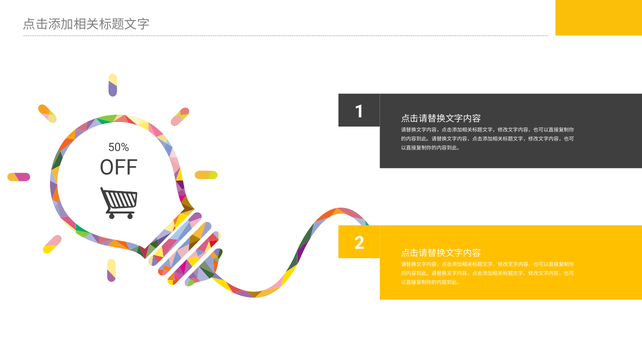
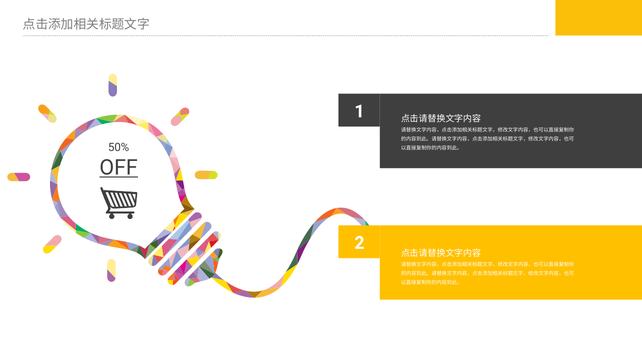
OFF underline: none -> present (119, 168)
